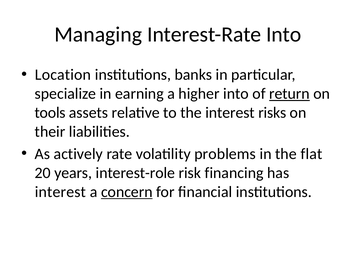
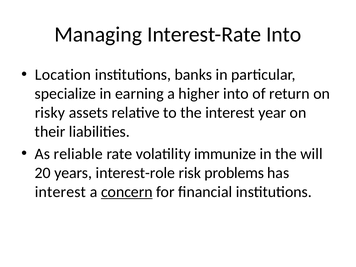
return underline: present -> none (289, 94)
tools: tools -> risky (50, 113)
risks: risks -> year (272, 113)
actively: actively -> reliable (78, 154)
problems: problems -> immunize (225, 154)
flat: flat -> will (311, 154)
financing: financing -> problems (234, 173)
